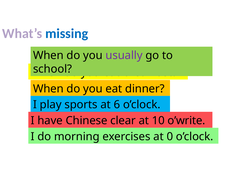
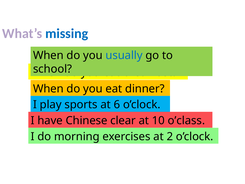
usually colour: purple -> blue (124, 55)
o’write: o’write -> o’class (186, 120)
0: 0 -> 2 (170, 136)
